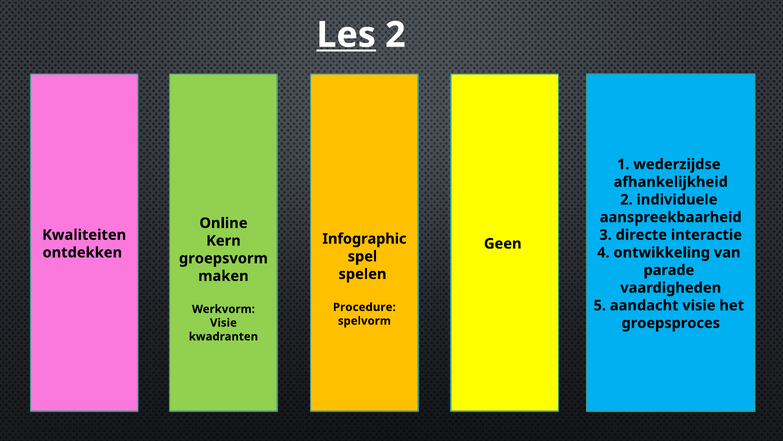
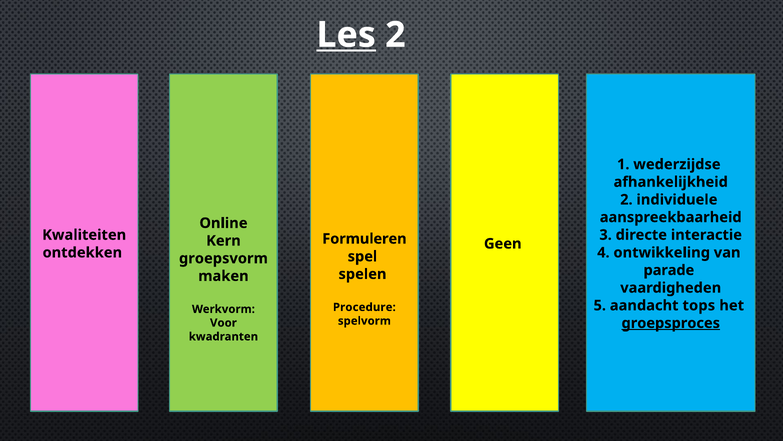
Infographic: Infographic -> Formuleren (364, 239)
aandacht visie: visie -> tops (699, 305)
groepsproces underline: none -> present (671, 323)
Visie: Visie -> Voor (223, 322)
